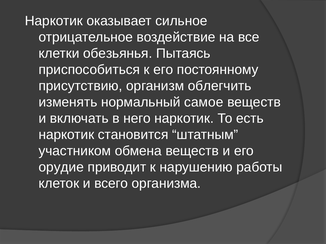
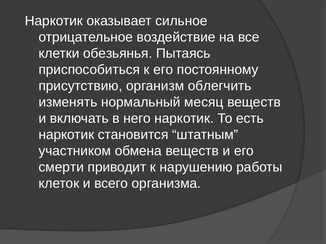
самое: самое -> месяц (204, 102)
орудие: орудие -> смерти (61, 168)
